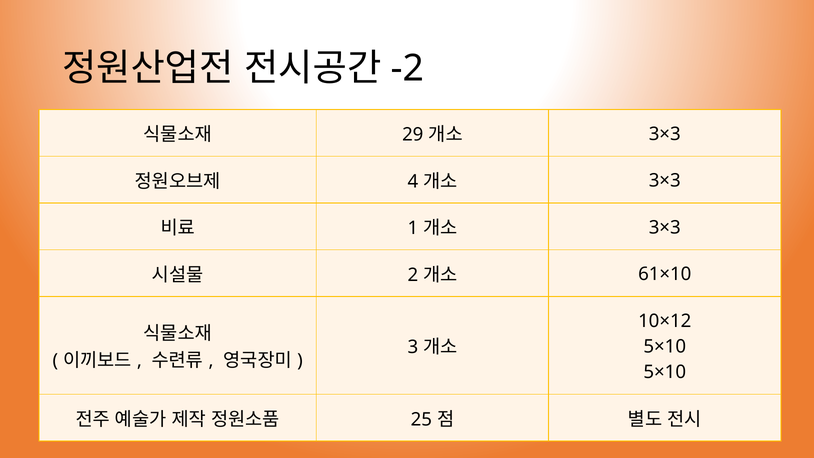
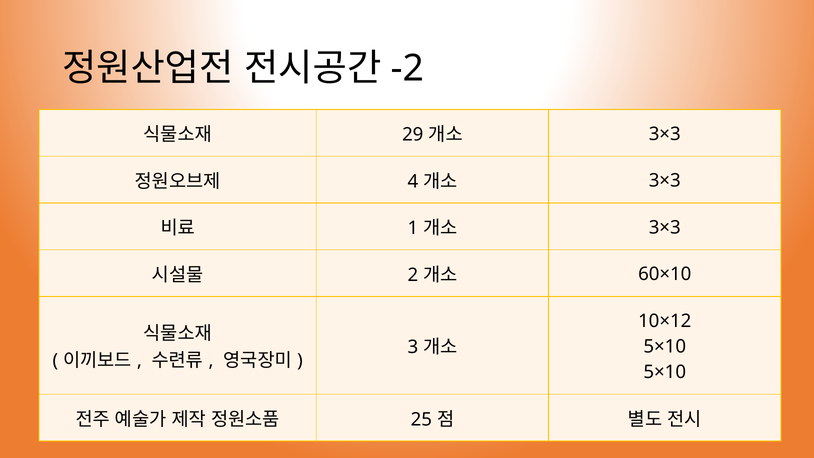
61×10: 61×10 -> 60×10 (665, 274)
